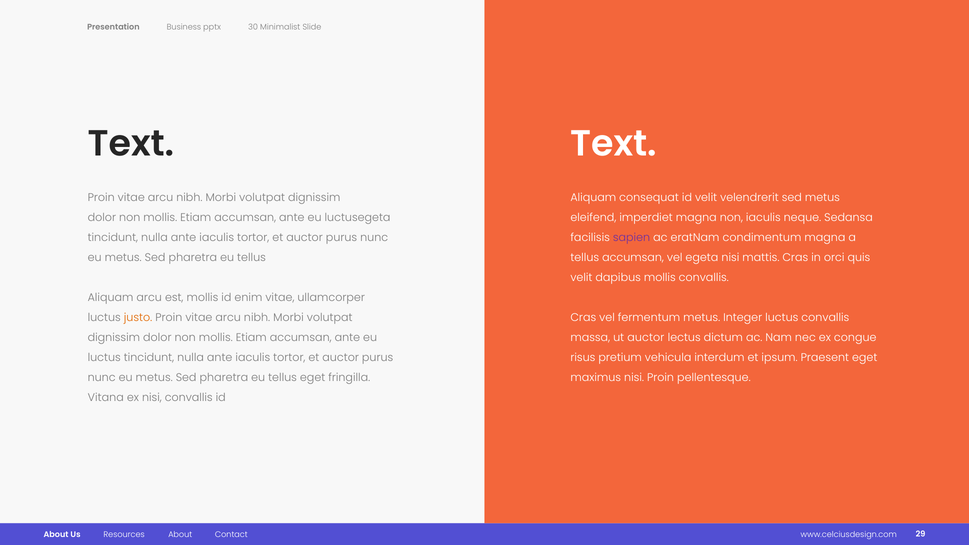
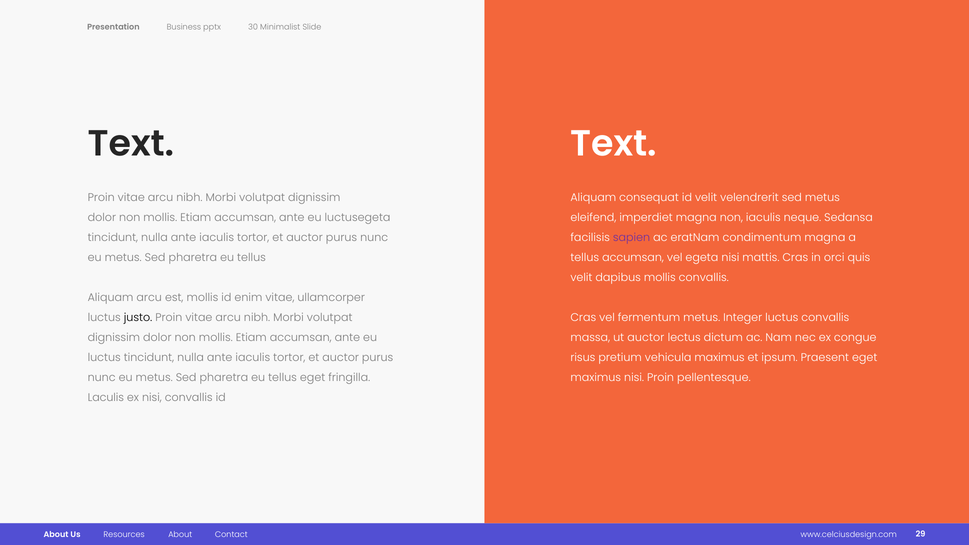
justo colour: orange -> black (138, 317)
vehicula interdum: interdum -> maximus (720, 357)
Vitana: Vitana -> Laculis (106, 397)
